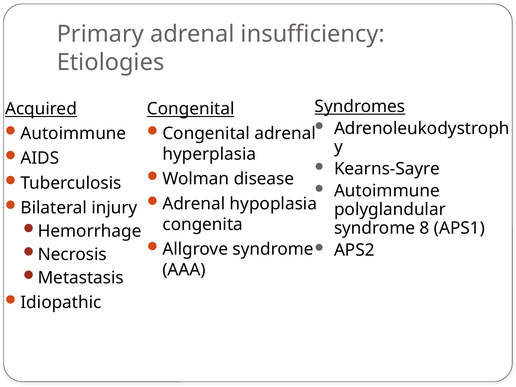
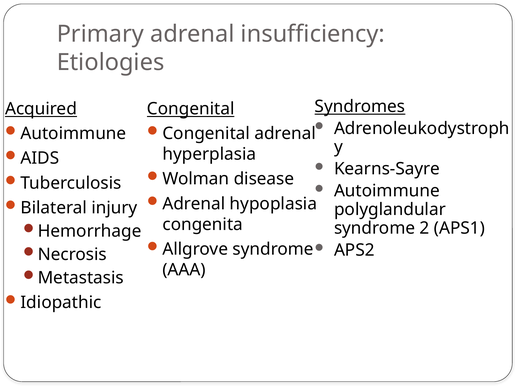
8: 8 -> 2 (425, 228)
